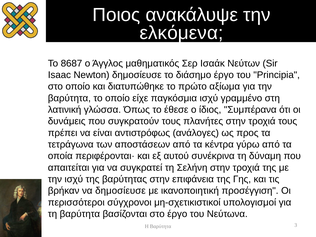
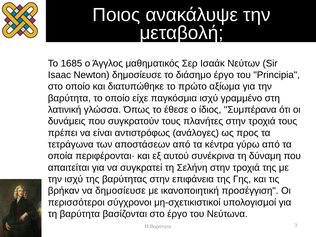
ελκόμενα: ελκόμενα -> μεταβολή (182, 33)
8687: 8687 -> 1685 (71, 63)
